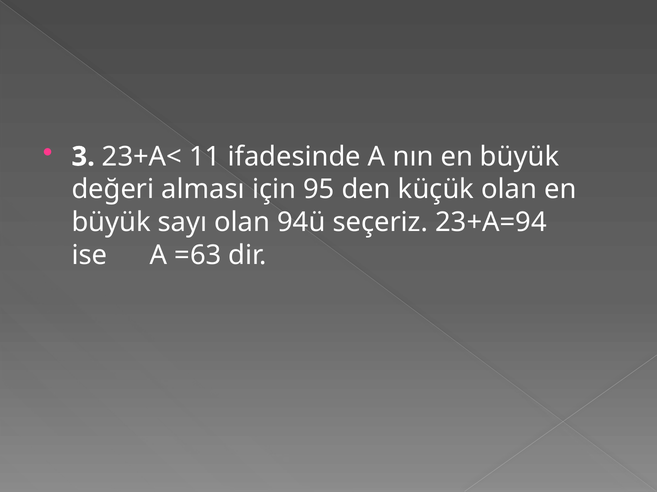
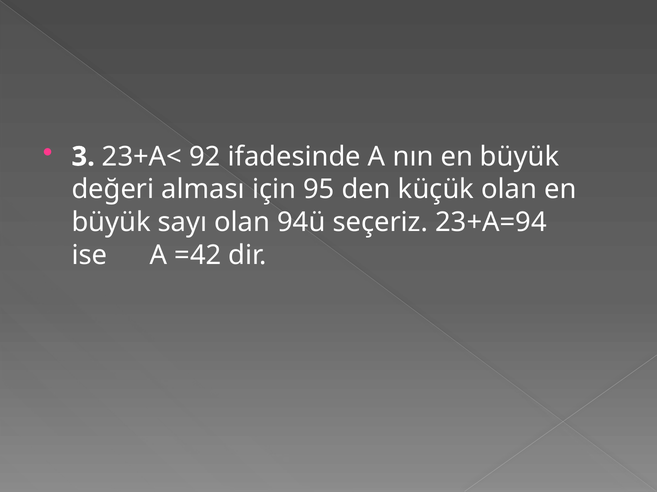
11: 11 -> 92 (205, 157)
=63: =63 -> =42 (198, 255)
